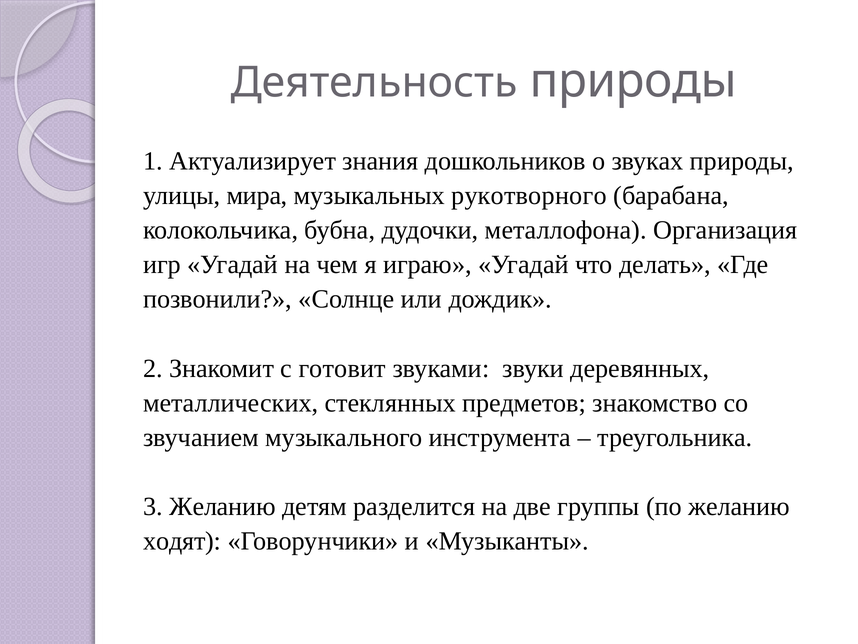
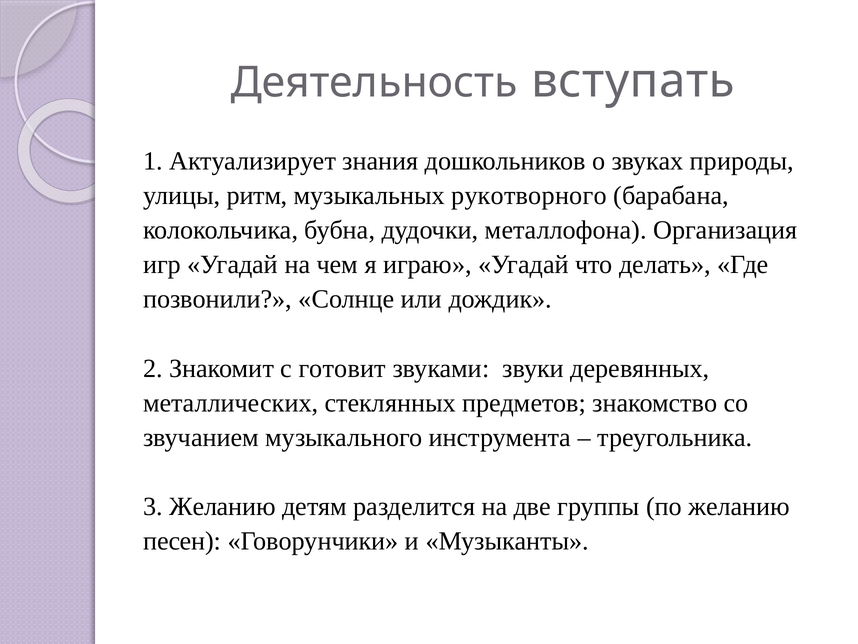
Деятельность природы: природы -> вступать (633, 81)
мира: мира -> ритм (257, 195)
ходят: ходят -> песен (182, 541)
